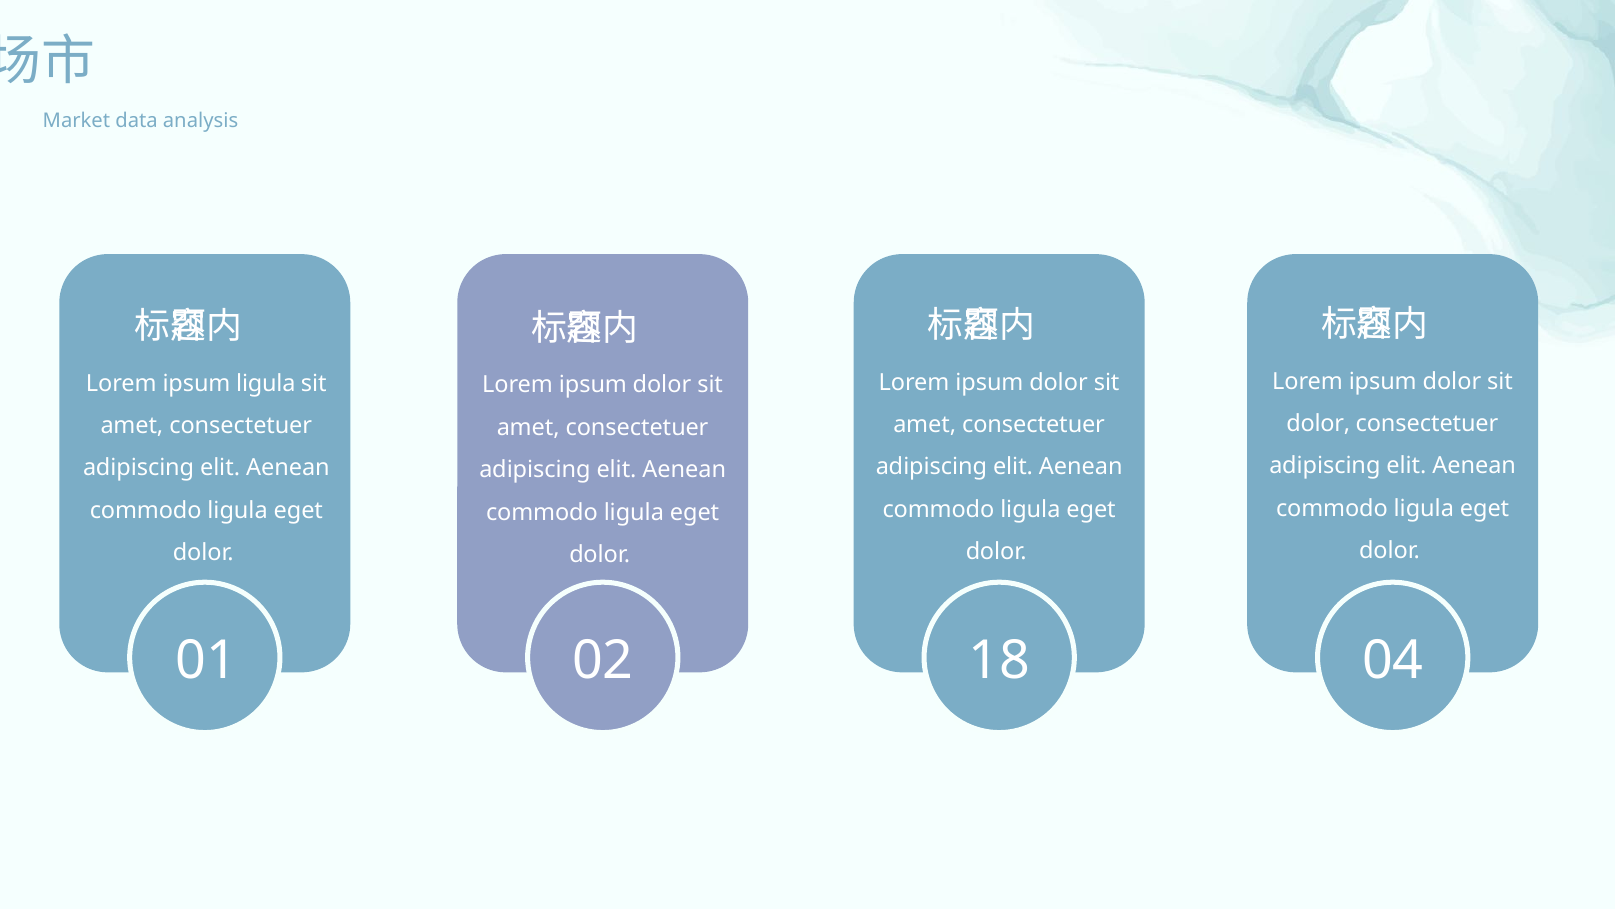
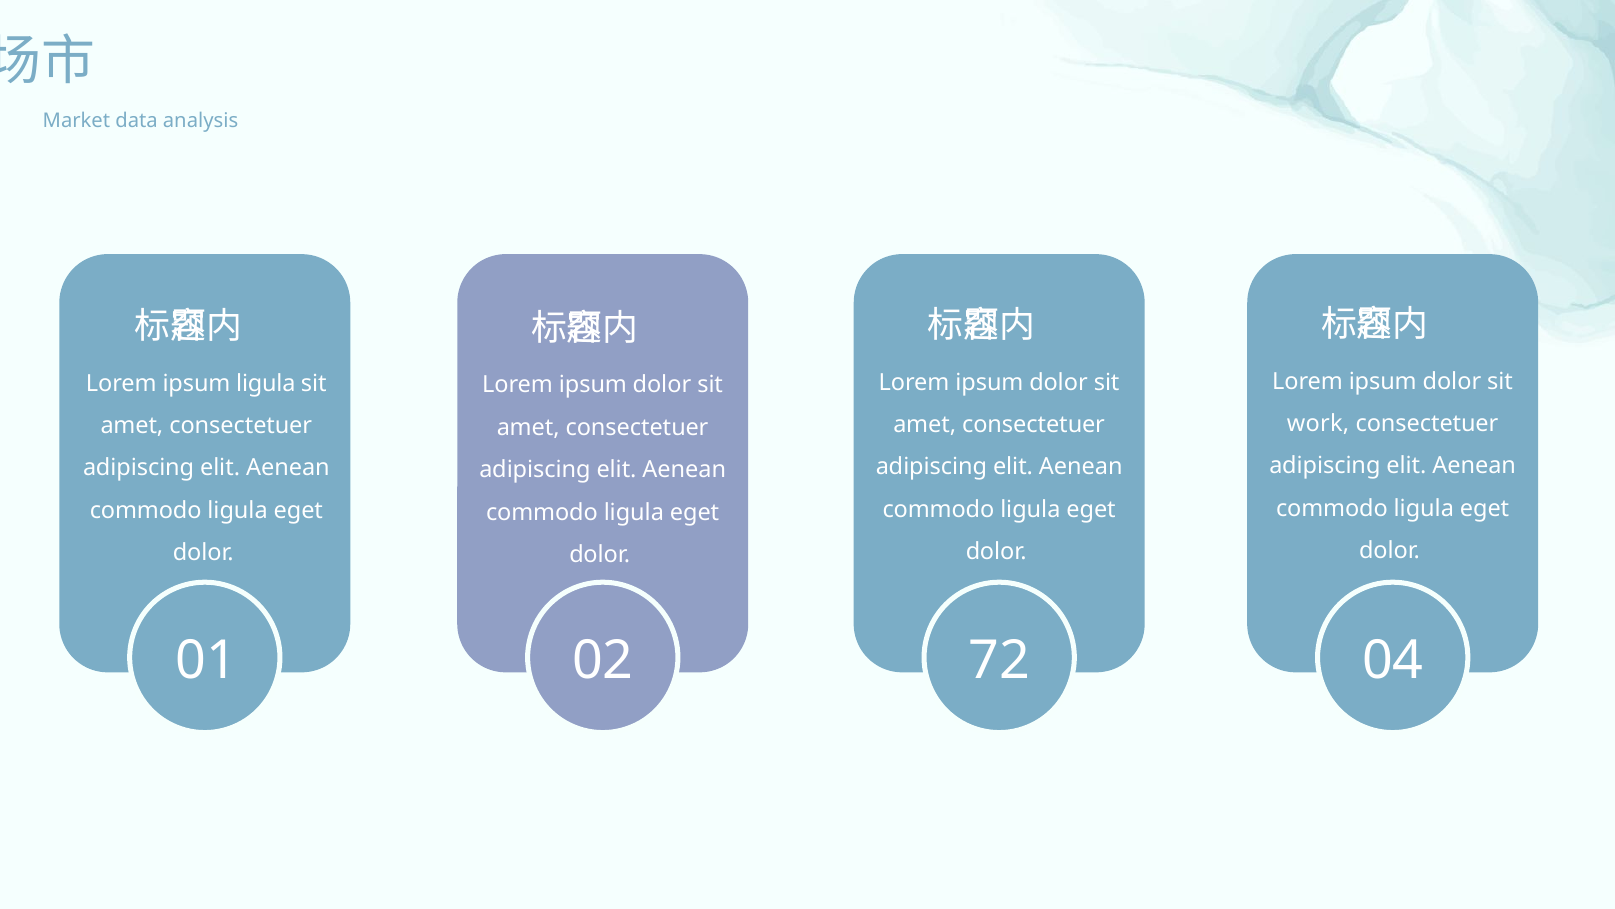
dolor: dolor -> work (1318, 424)
18: 18 -> 72 (999, 660)
